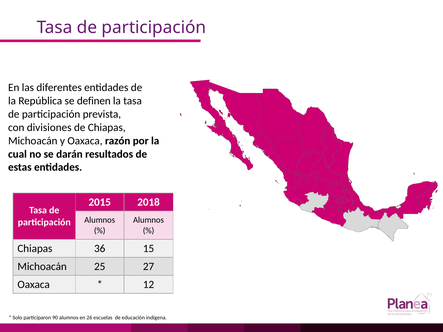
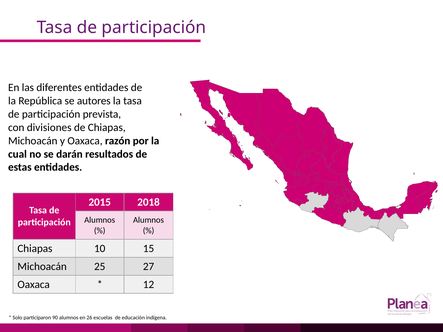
definen: definen -> autores (94, 101)
36: 36 -> 10 (100, 249)
